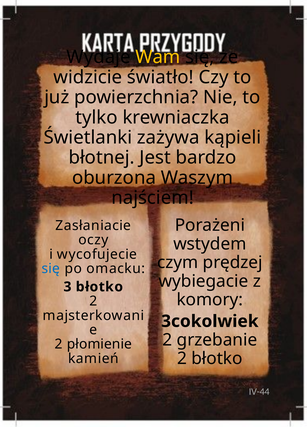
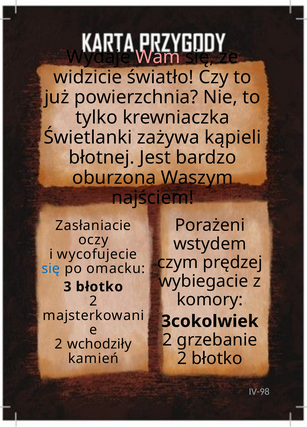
Wam colour: yellow -> pink (158, 57)
płomienie: płomienie -> wchodziły (99, 344)
IV-44: IV-44 -> IV-98 (259, 392)
